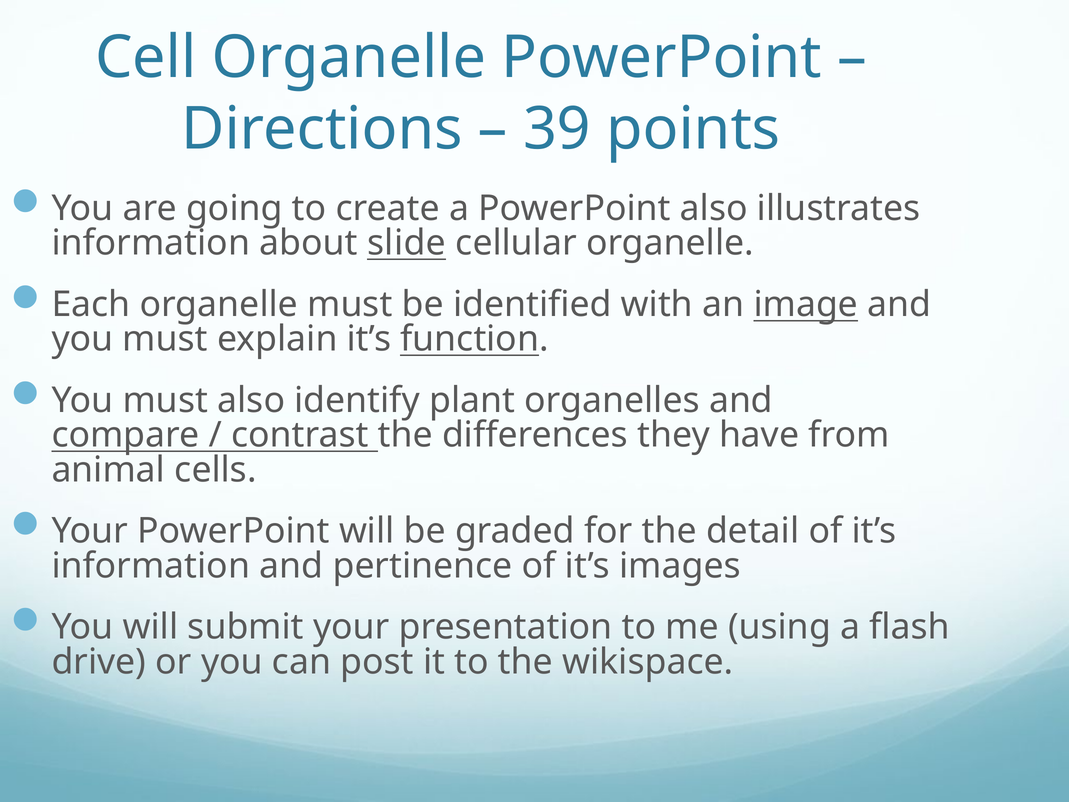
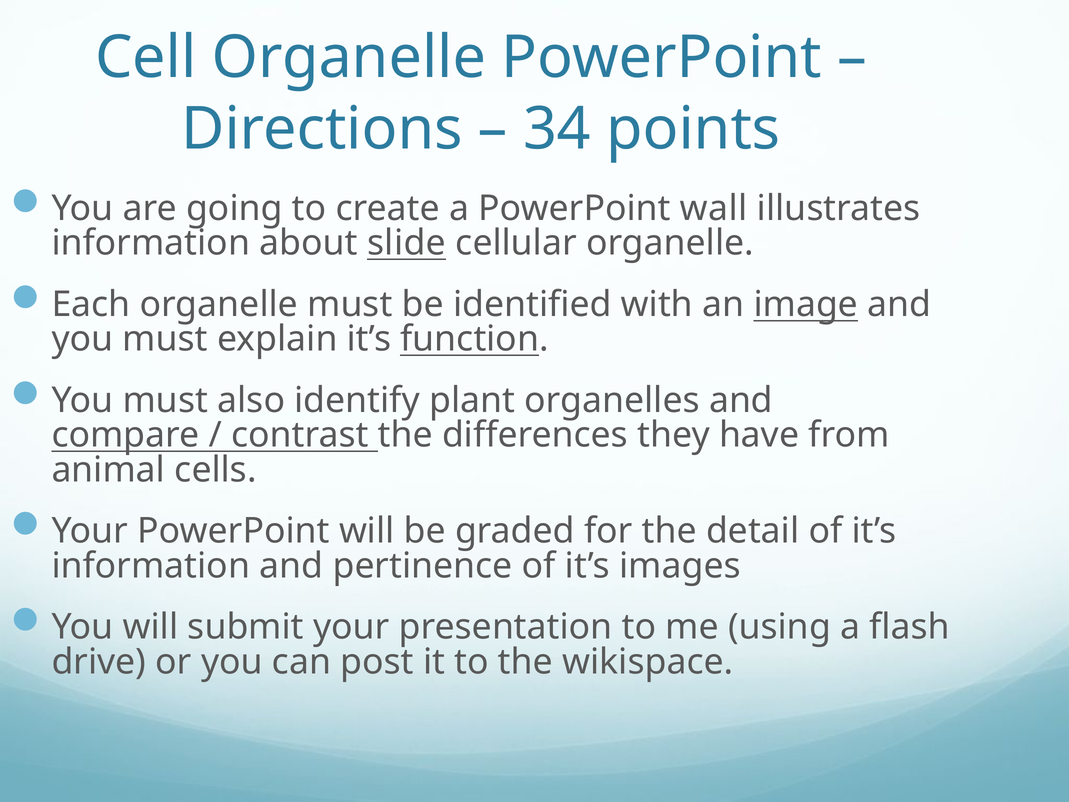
39: 39 -> 34 (557, 129)
PowerPoint also: also -> wall (714, 208)
